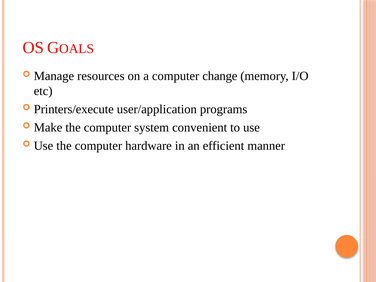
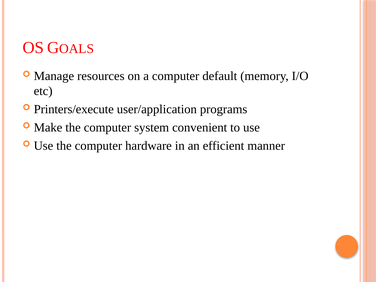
change: change -> default (220, 76)
